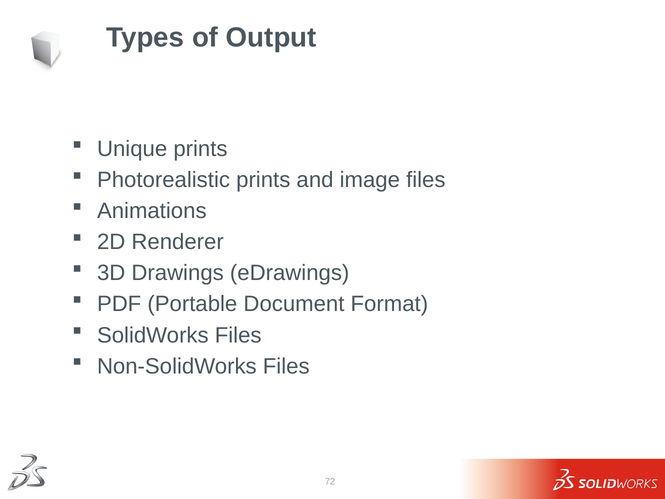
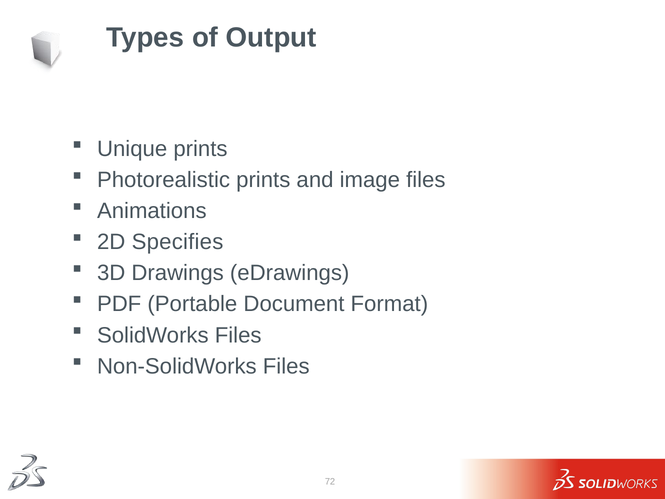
Renderer: Renderer -> Specifies (178, 242)
